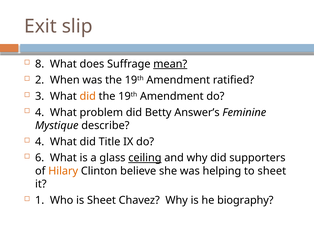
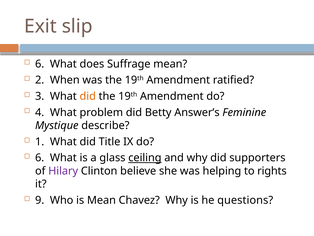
8: 8 -> 6 (40, 64)
mean underline: present -> none (170, 64)
4: 4 -> 1 (40, 141)
Hilary colour: orange -> purple (63, 171)
to sheet: sheet -> rights (272, 171)
1: 1 -> 9 (40, 200)
is Sheet: Sheet -> Mean (101, 200)
biography: biography -> questions (245, 200)
